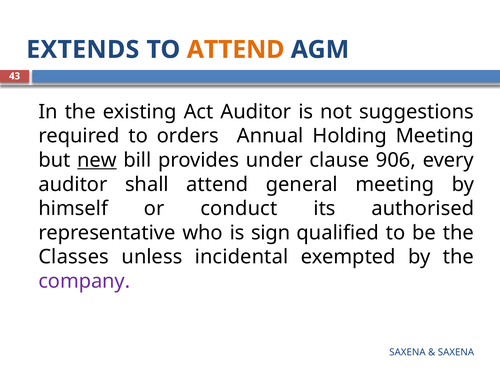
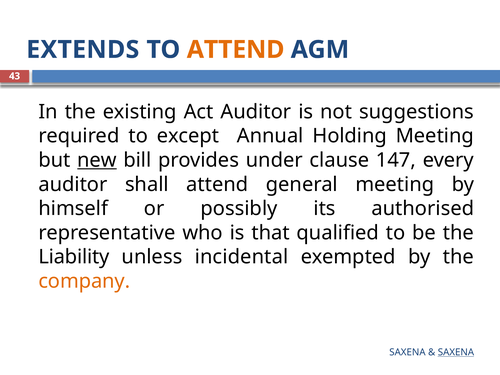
orders: orders -> except (188, 136)
906: 906 -> 147 (396, 160)
conduct: conduct -> possibly (239, 209)
sign: sign -> that (271, 233)
Classes: Classes -> Liability (74, 257)
company colour: purple -> orange (84, 281)
SAXENA underline: none -> present (456, 352)
